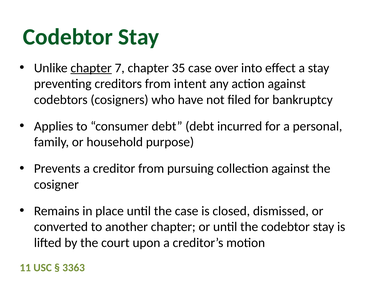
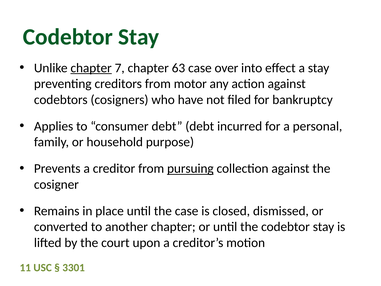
35: 35 -> 63 (178, 68)
intent: intent -> motor (190, 84)
pursuing underline: none -> present (190, 168)
3363: 3363 -> 3301 (74, 268)
